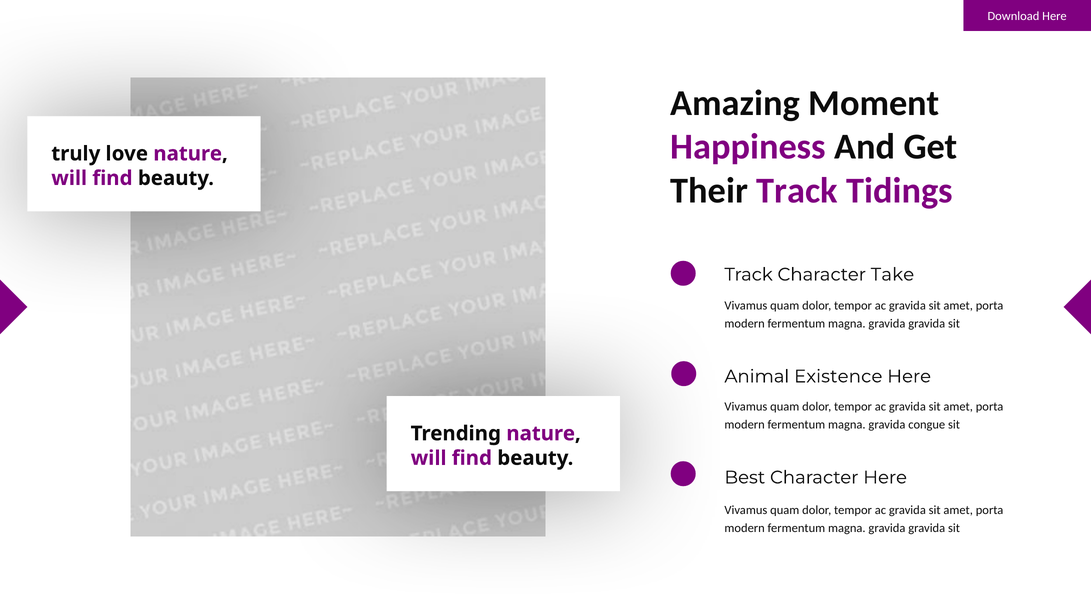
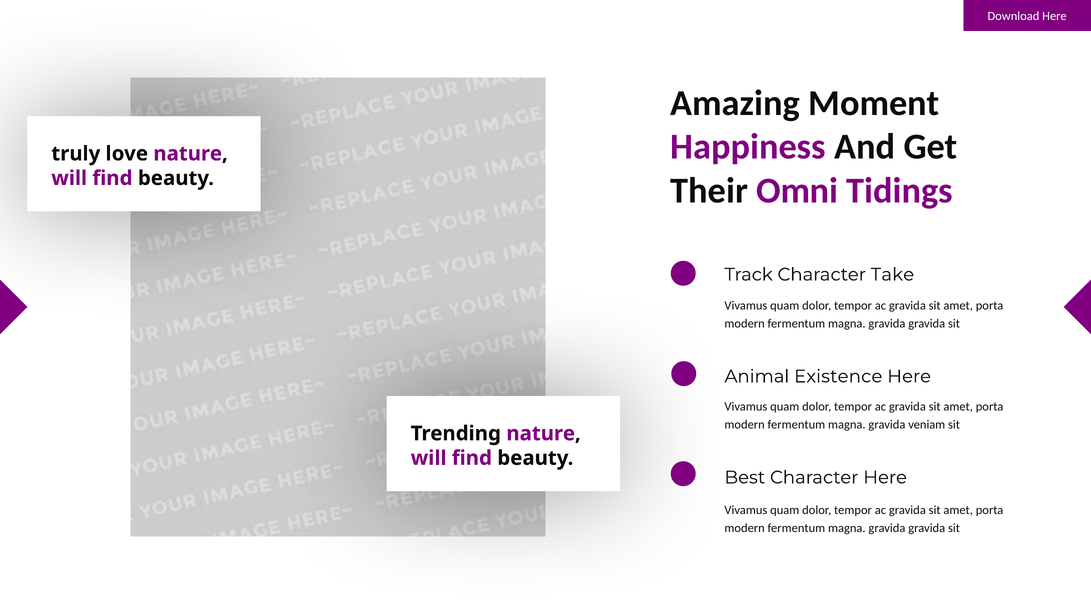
Their Track: Track -> Omni (797, 190)
congue: congue -> veniam (927, 424)
